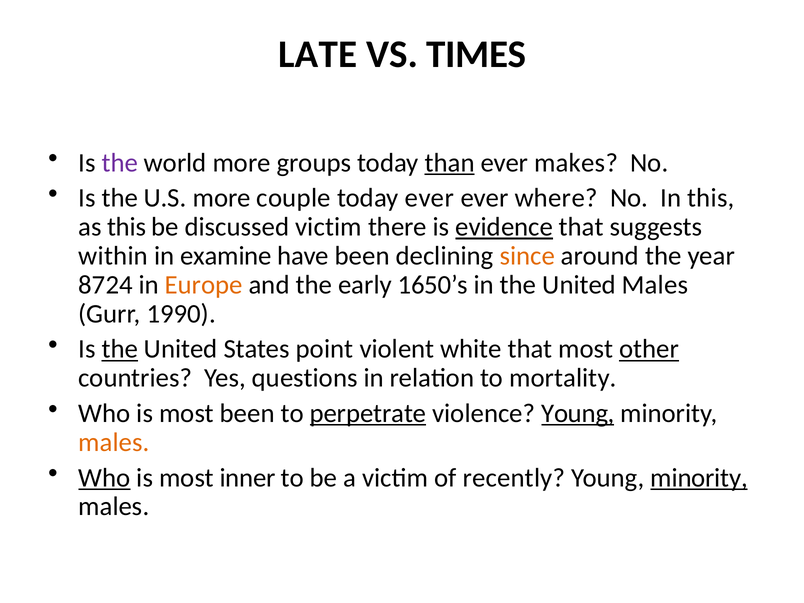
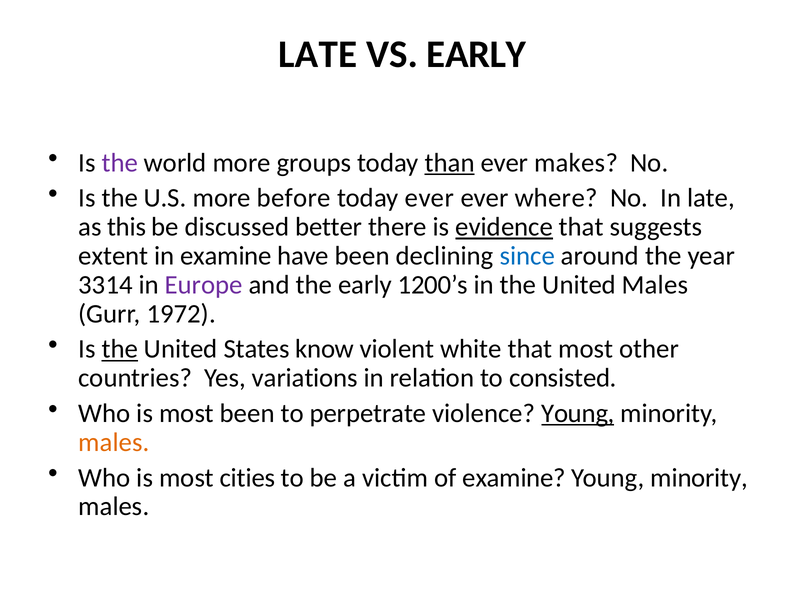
VS TIMES: TIMES -> EARLY (476, 54)
couple: couple -> before (294, 198)
In this: this -> late (711, 198)
discussed victim: victim -> better (329, 227)
within: within -> extent (113, 256)
since colour: orange -> blue (527, 256)
8724: 8724 -> 3314 (106, 285)
Europe colour: orange -> purple (204, 285)
1650’s: 1650’s -> 1200’s (433, 285)
1990: 1990 -> 1972 (181, 314)
point: point -> know (325, 349)
other underline: present -> none (649, 349)
questions: questions -> variations (305, 378)
mortality: mortality -> consisted (563, 378)
perpetrate underline: present -> none (368, 413)
Who underline: present -> none (104, 478)
inner: inner -> cities (247, 478)
of recently: recently -> examine (514, 478)
minority underline: present -> none (699, 478)
